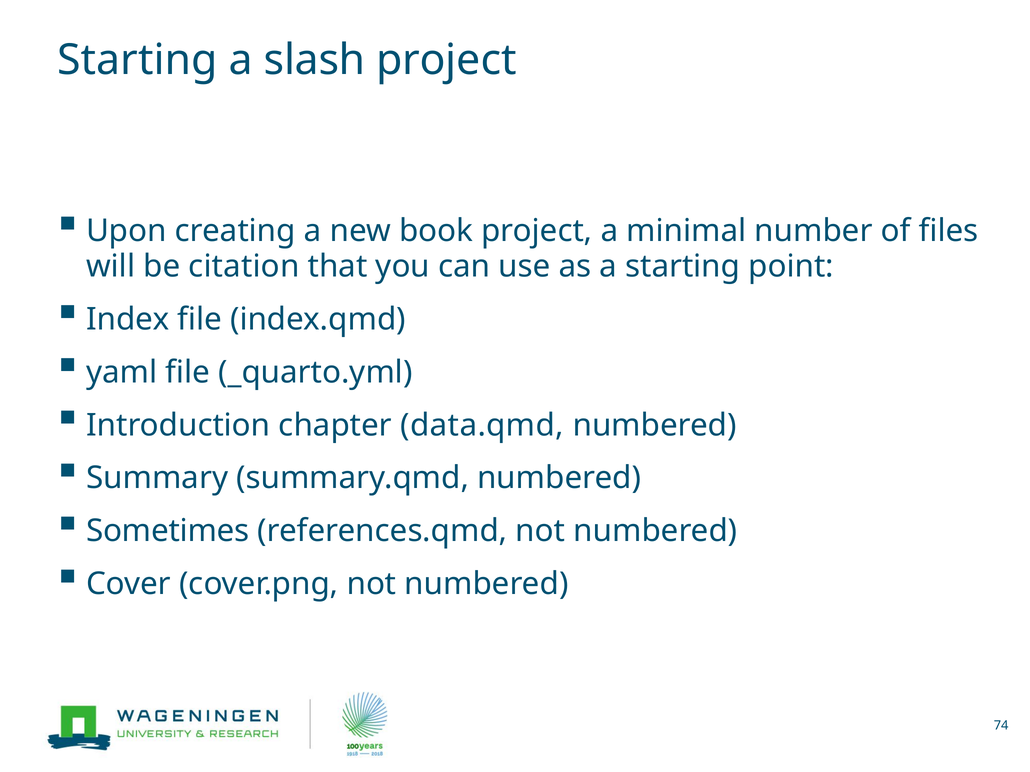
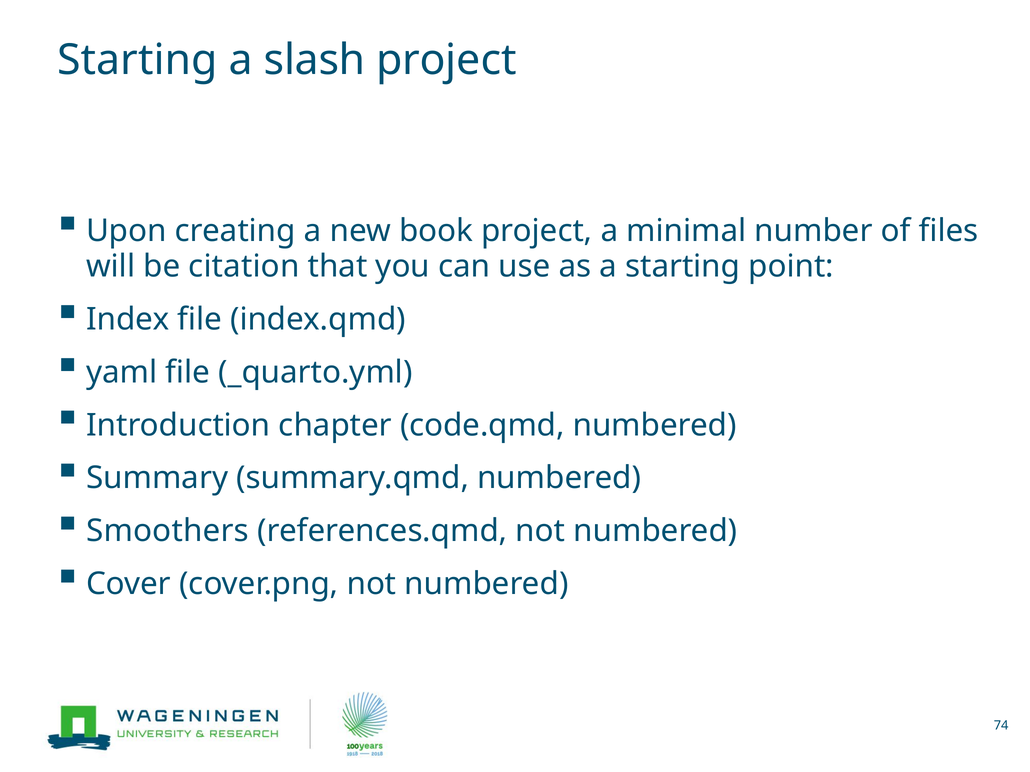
data.qmd: data.qmd -> code.qmd (482, 426)
Sometimes: Sometimes -> Smoothers (168, 531)
